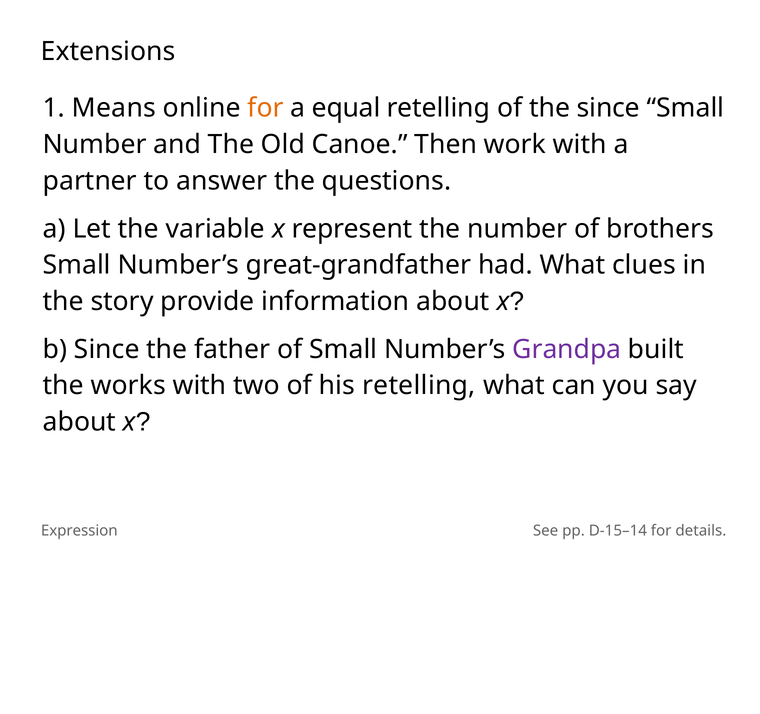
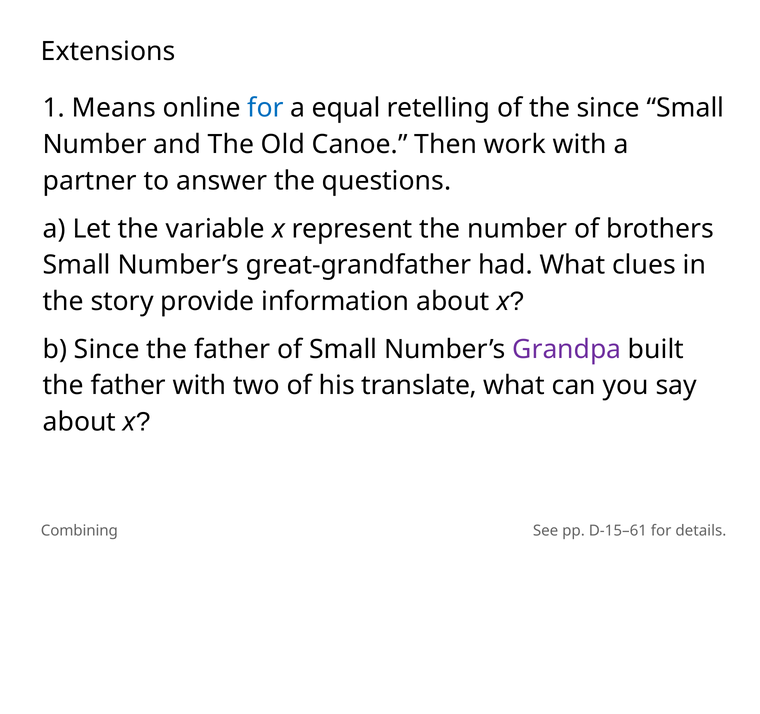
for colour: orange -> blue (266, 108)
works: works -> father (128, 386)
his retelling: retelling -> translate (419, 386)
Expression: Expression -> Combining (79, 531)
D-15–14: D-15–14 -> D-15–61 (618, 531)
